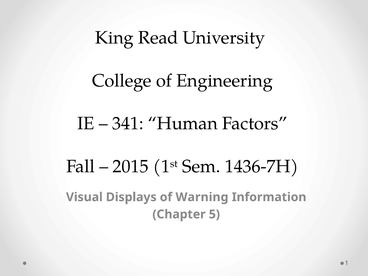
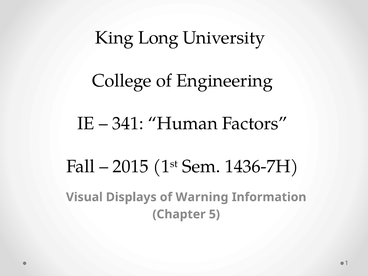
Read: Read -> Long (158, 38)
